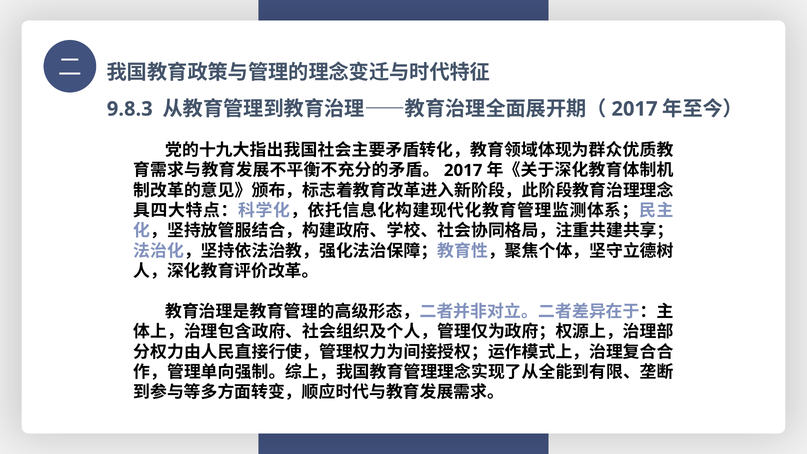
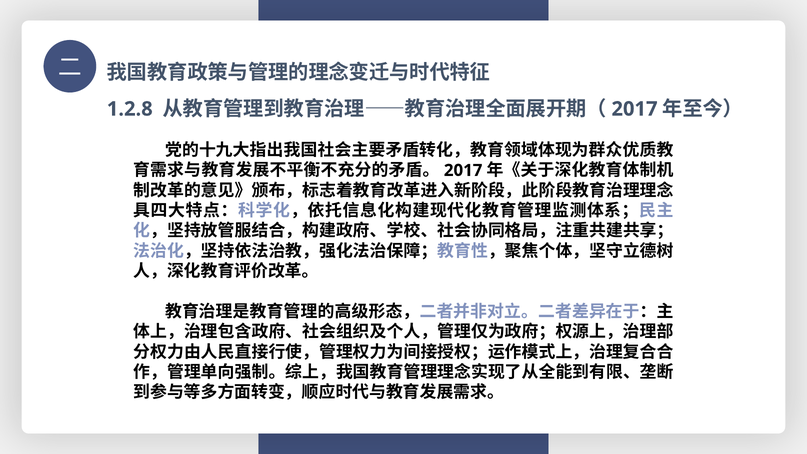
9.8.3: 9.8.3 -> 1.2.8 (130, 109)
